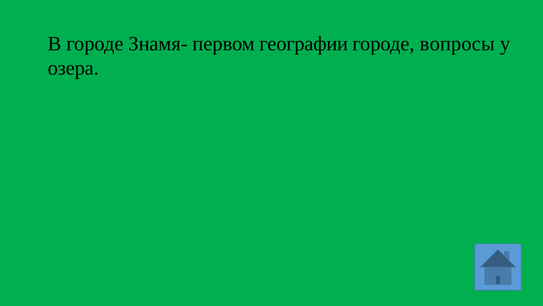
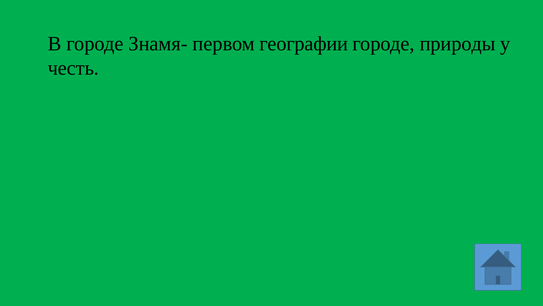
вопросы: вопросы -> природы (458, 44)
озера: озера -> честь (73, 68)
